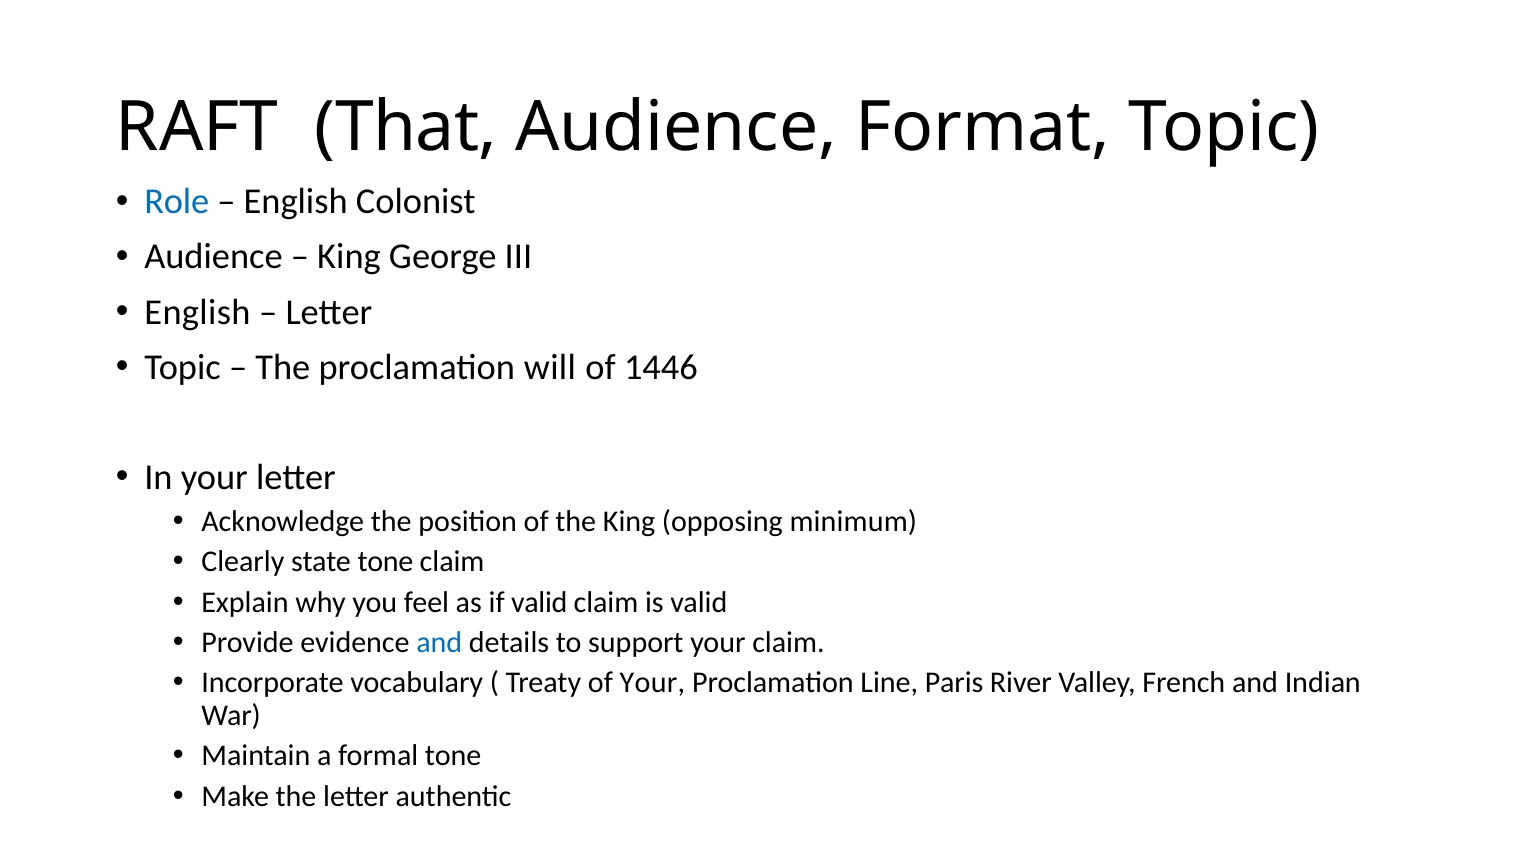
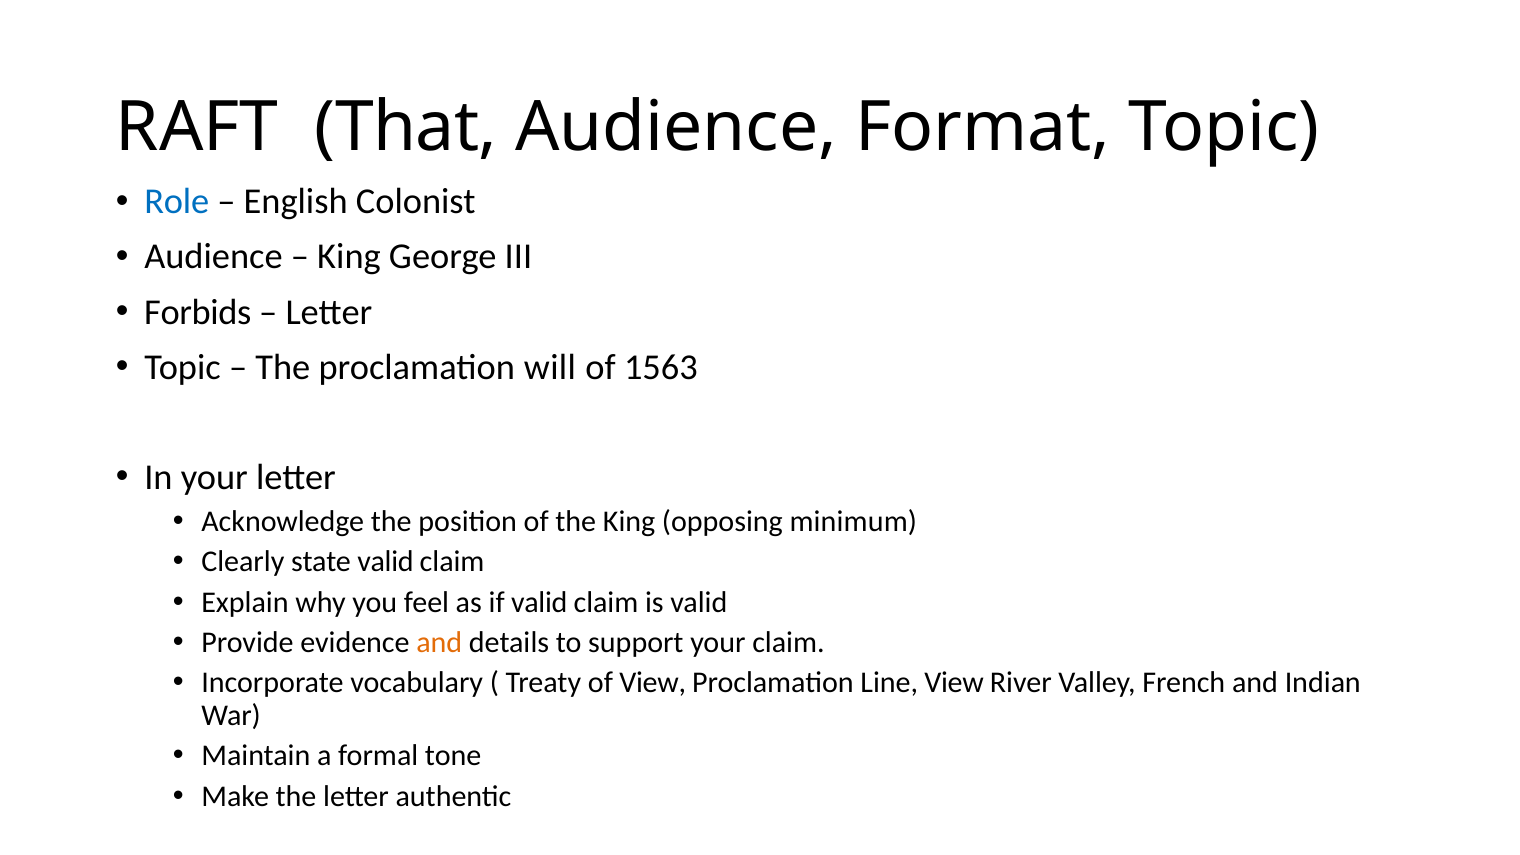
English: English -> Forbids (198, 312)
1446: 1446 -> 1563 (661, 367)
state tone: tone -> valid (386, 562)
and colour: blue -> orange (439, 643)
of Your: Your -> View (653, 683)
Line Paris: Paris -> View (954, 683)
